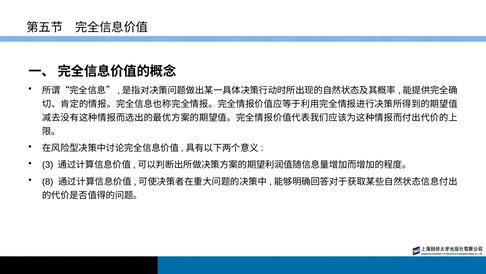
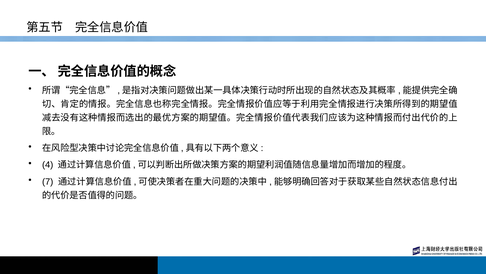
3: 3 -> 4 (48, 165)
8: 8 -> 7 (48, 181)
